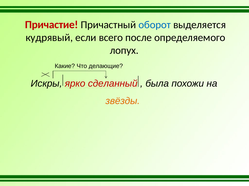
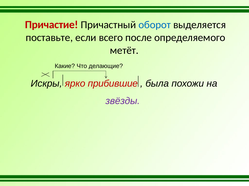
кудрявый: кудрявый -> поставьте (49, 38)
лопух: лопух -> метёт (124, 51)
сделанный: сделанный -> прибившие (113, 84)
звёзды colour: orange -> purple (123, 101)
